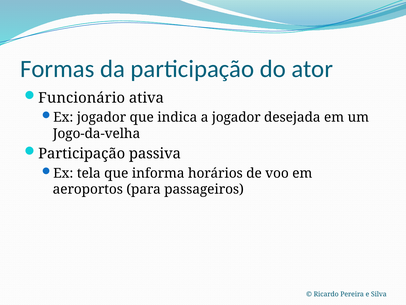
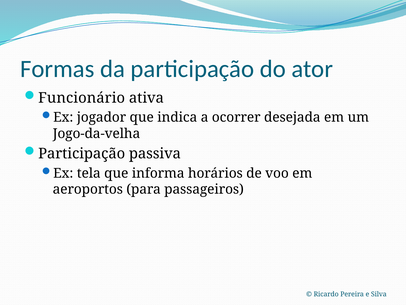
a jogador: jogador -> ocorrer (236, 117)
